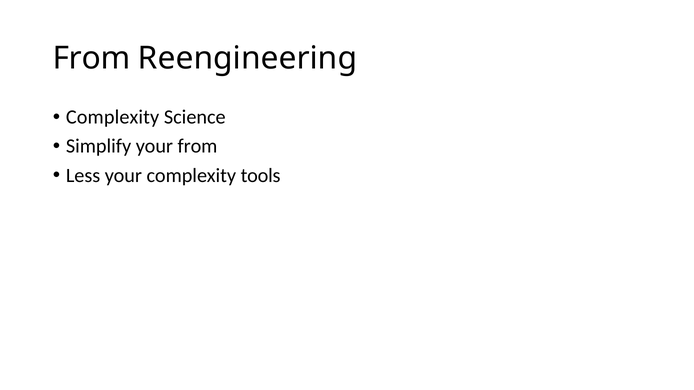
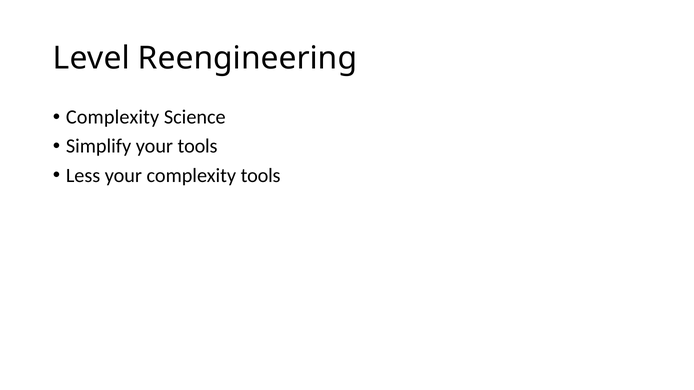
From: From -> Level (91, 58)
your from: from -> tools (198, 146)
